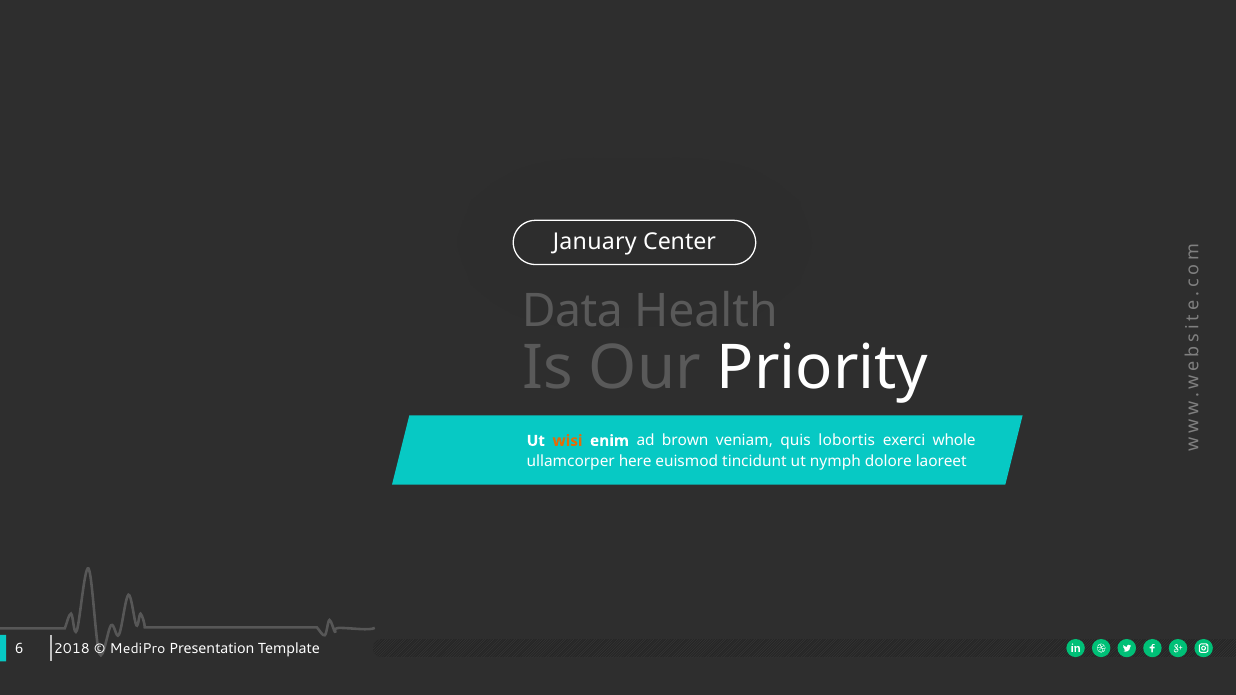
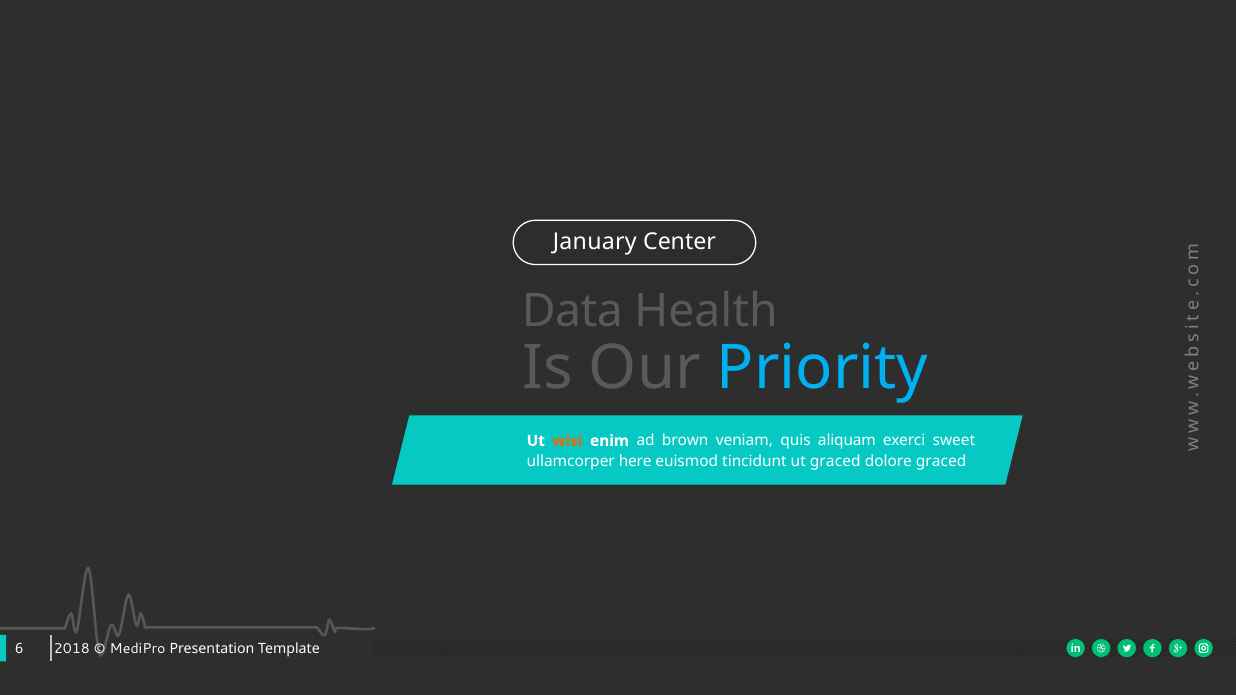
Priority colour: white -> light blue (823, 368)
lobortis: lobortis -> aliquam (847, 441)
whole: whole -> sweet (954, 441)
ut nymph: nymph -> graced (835, 462)
dolore laoreet: laoreet -> graced (941, 462)
